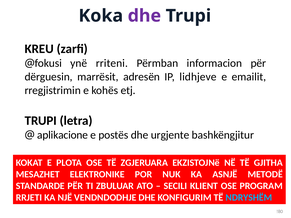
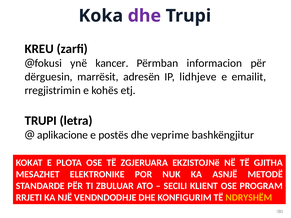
rriteni: rriteni -> kancer (112, 63)
urgjente: urgjente -> veprime (170, 135)
NDRYSHËM colour: light blue -> yellow (249, 198)
